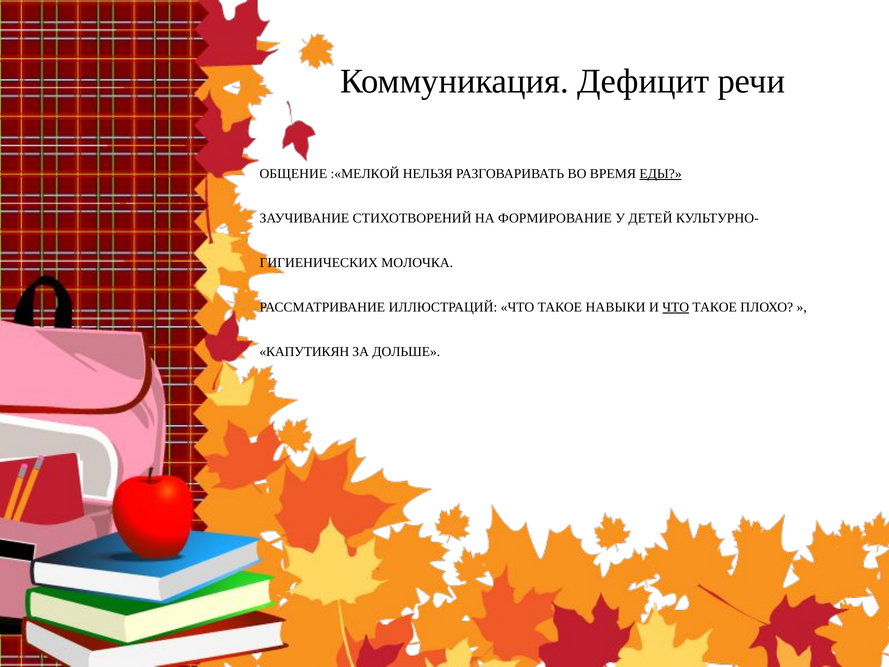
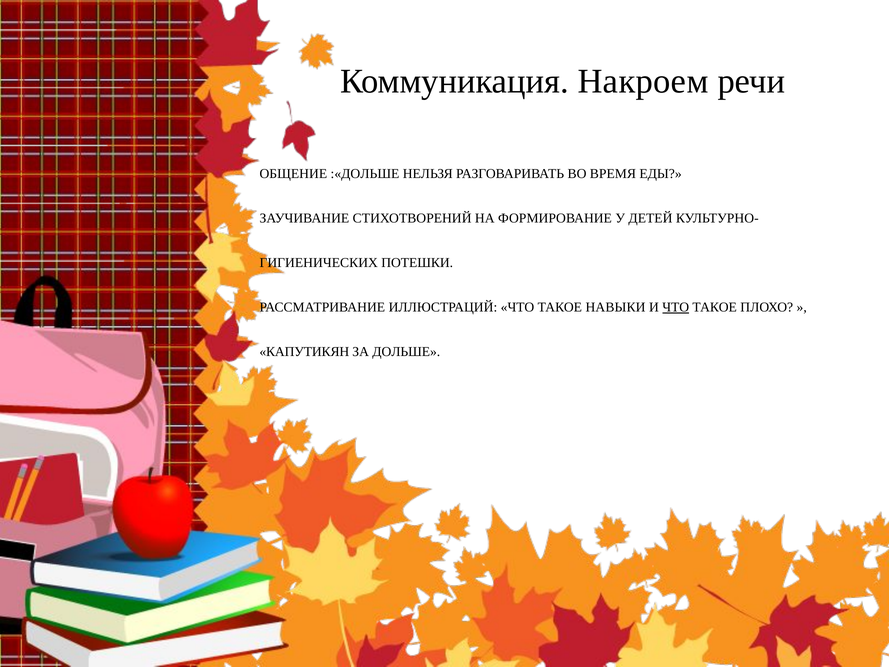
Дефицит: Дефицит -> Накроем (643, 81)
:«МЕЛКОЙ: :«МЕЛКОЙ -> :«ДОЛЬШЕ (365, 174)
ЕДЫ underline: present -> none (661, 174)
МОЛОЧКА: МОЛОЧКА -> ПОТЕШКИ (417, 263)
